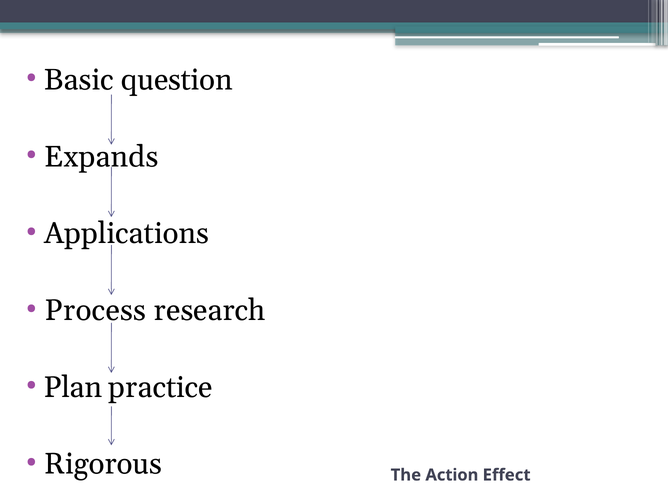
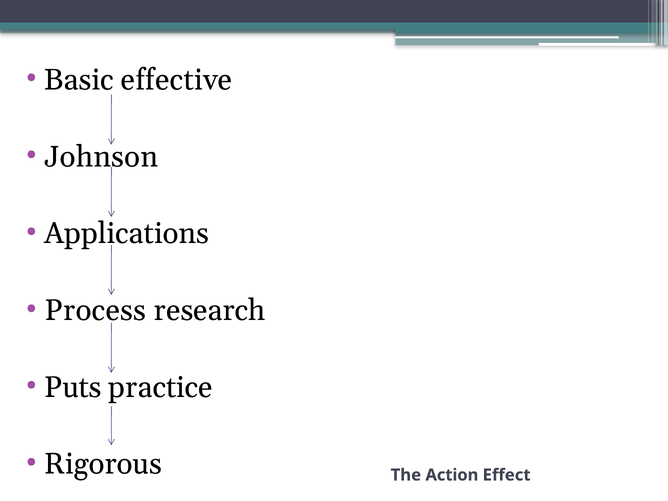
question: question -> effective (177, 80)
Expands: Expands -> Johnson (101, 157)
Plan: Plan -> Puts (73, 387)
